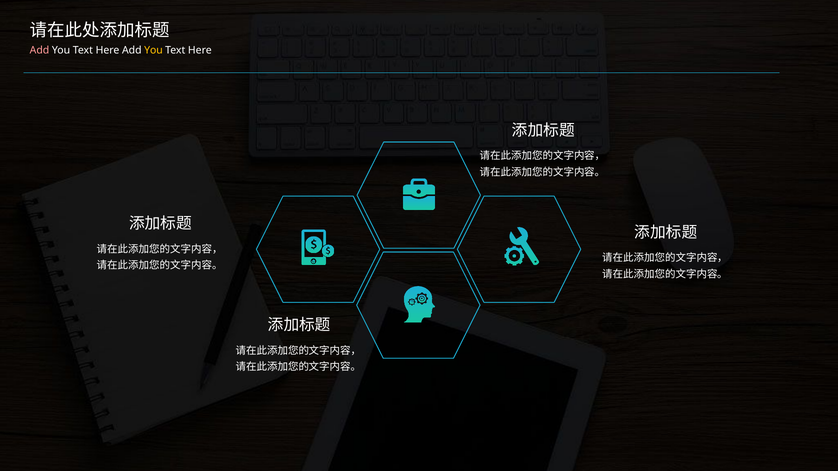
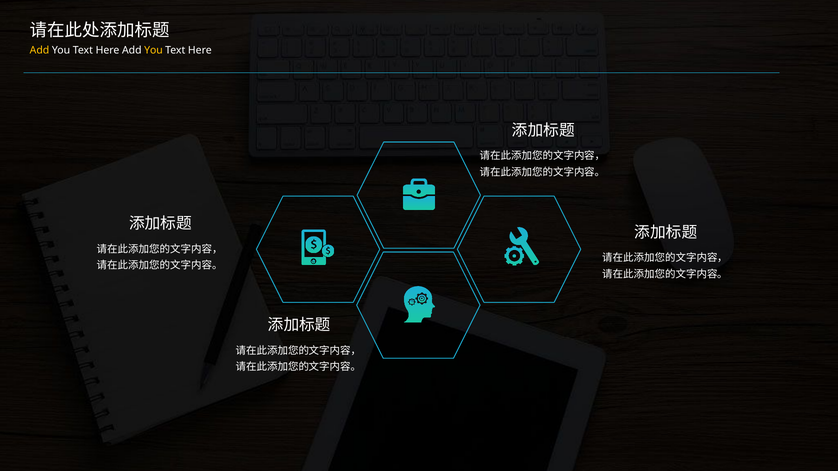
Add colour: pink -> yellow (40, 50)
